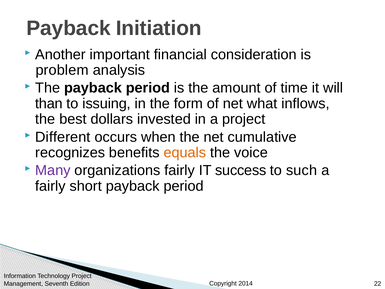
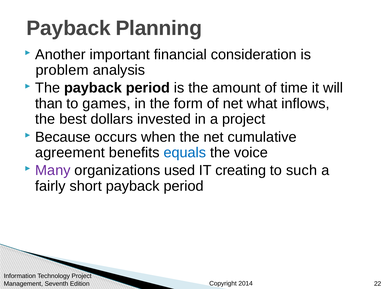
Initiation: Initiation -> Planning (159, 28)
issuing: issuing -> games (107, 104)
Different: Different -> Because (63, 137)
recognizes: recognizes -> agreement (70, 152)
equals colour: orange -> blue (185, 152)
organizations fairly: fairly -> used (180, 170)
success: success -> creating (241, 170)
